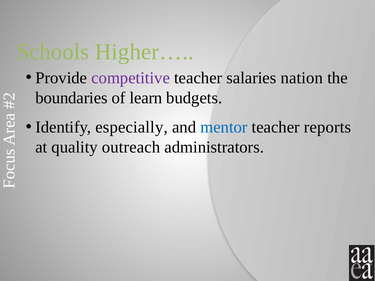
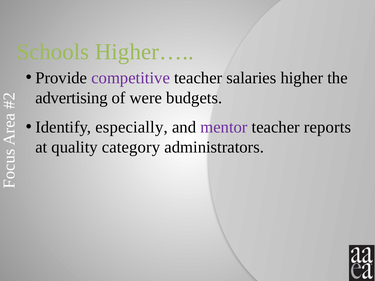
nation: nation -> higher (302, 78)
boundaries: boundaries -> advertising (71, 98)
learn: learn -> were (146, 98)
mentor colour: blue -> purple (224, 127)
outreach: outreach -> category (131, 147)
